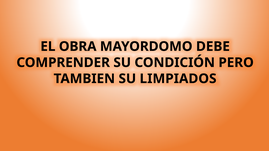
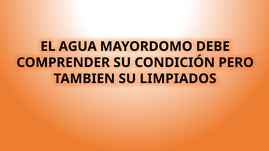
OBRA: OBRA -> AGUA (78, 47)
